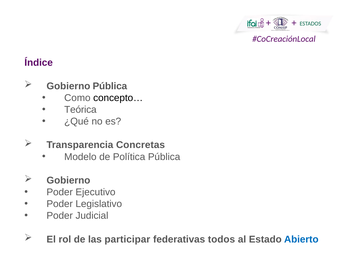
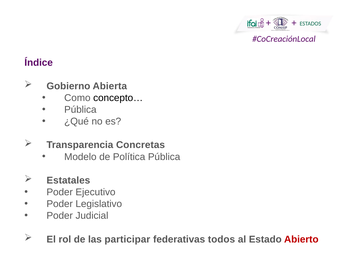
Gobierno Pública: Pública -> Abierta (110, 86)
Teórica: Teórica -> Pública (80, 110)
Gobierno: Gobierno -> Estatales (68, 181)
Abierto colour: blue -> red (301, 240)
